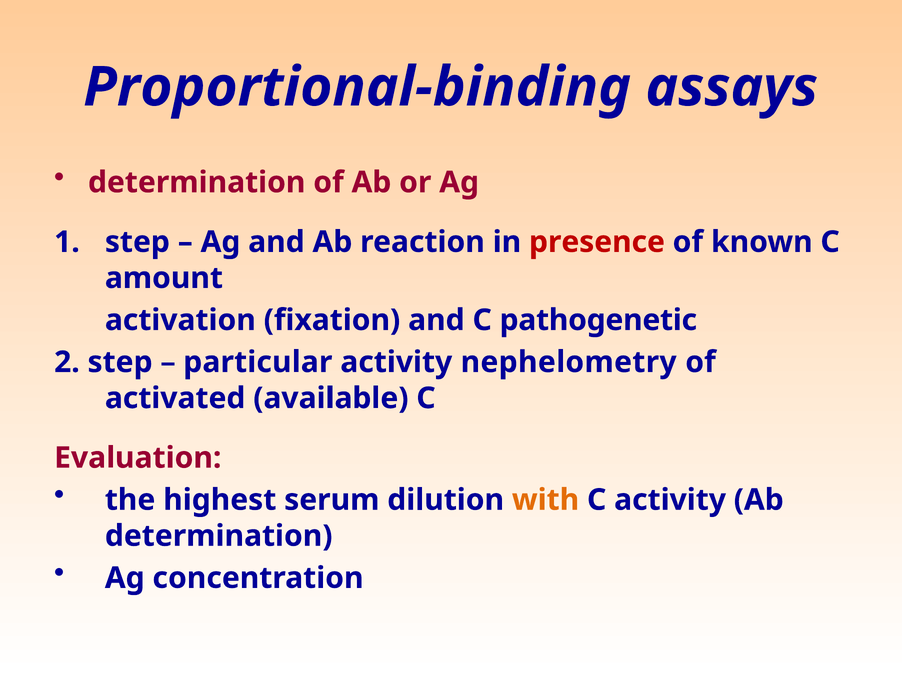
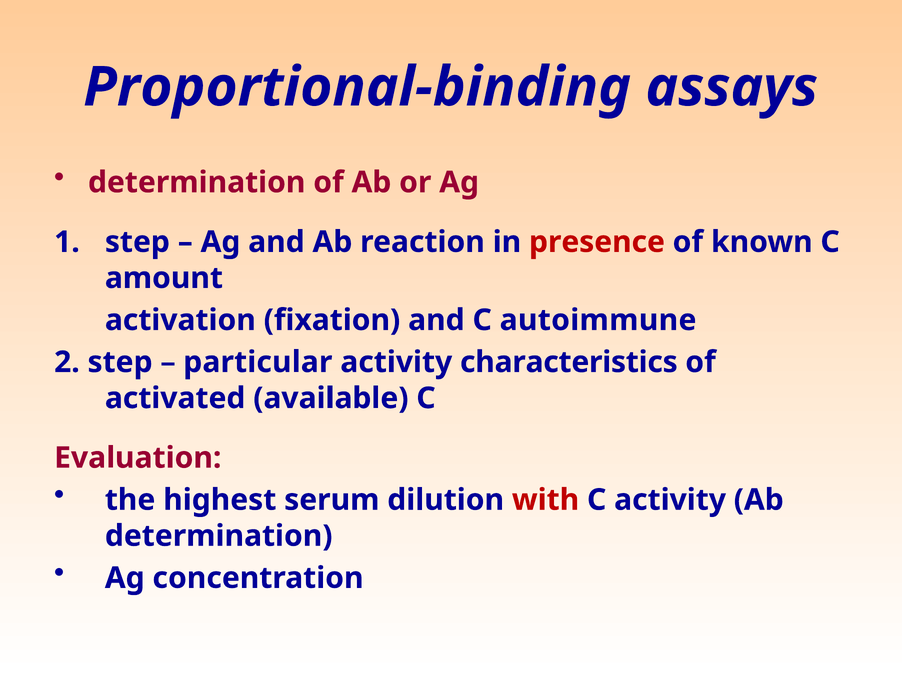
pathogenetic: pathogenetic -> autoimmune (598, 320)
nephelometry: nephelometry -> characteristics (569, 362)
with colour: orange -> red (546, 500)
